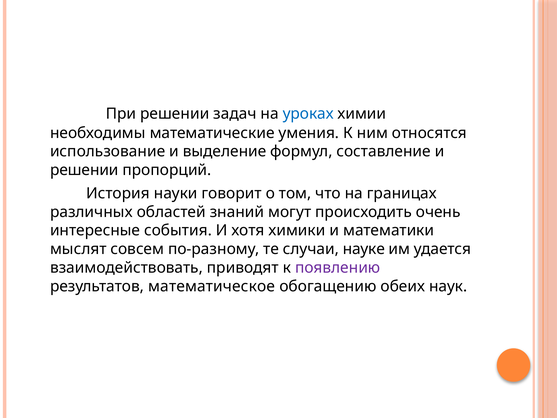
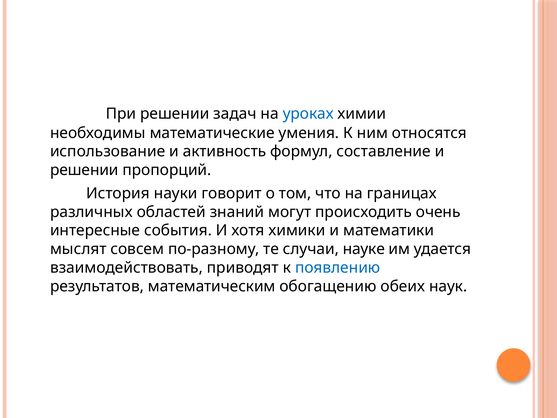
выделение: выделение -> активность (225, 151)
появлению colour: purple -> blue (338, 268)
математическое: математическое -> математическим (212, 286)
